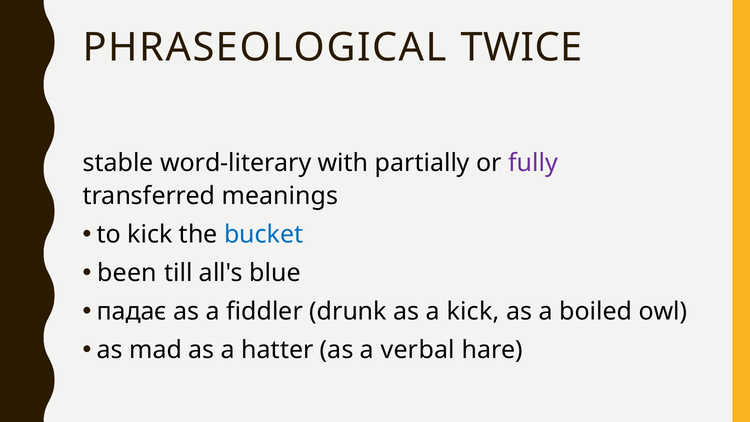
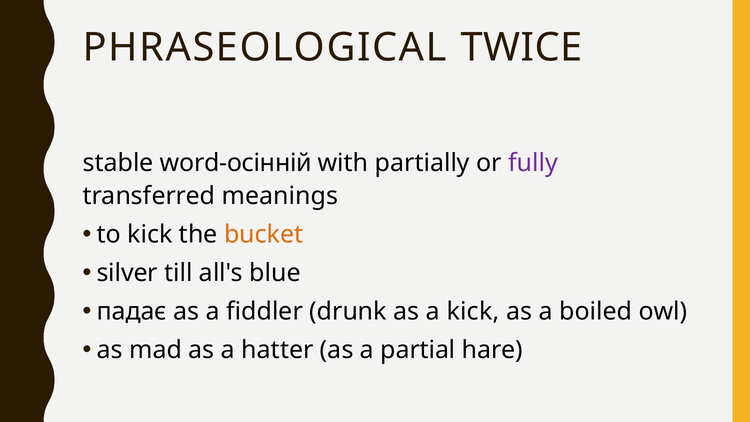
word-literary: word-literary -> word-осінній (236, 163)
bucket colour: blue -> orange (264, 235)
been: been -> silver (127, 273)
verbal: verbal -> partial (418, 350)
